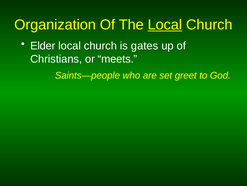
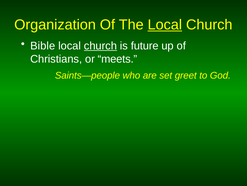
Elder: Elder -> Bible (43, 46)
church underline: none -> present (100, 46)
gates: gates -> future (145, 46)
